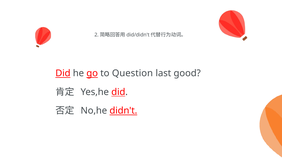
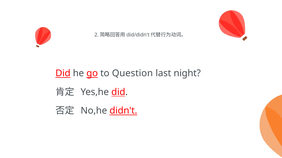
good: good -> night (187, 74)
